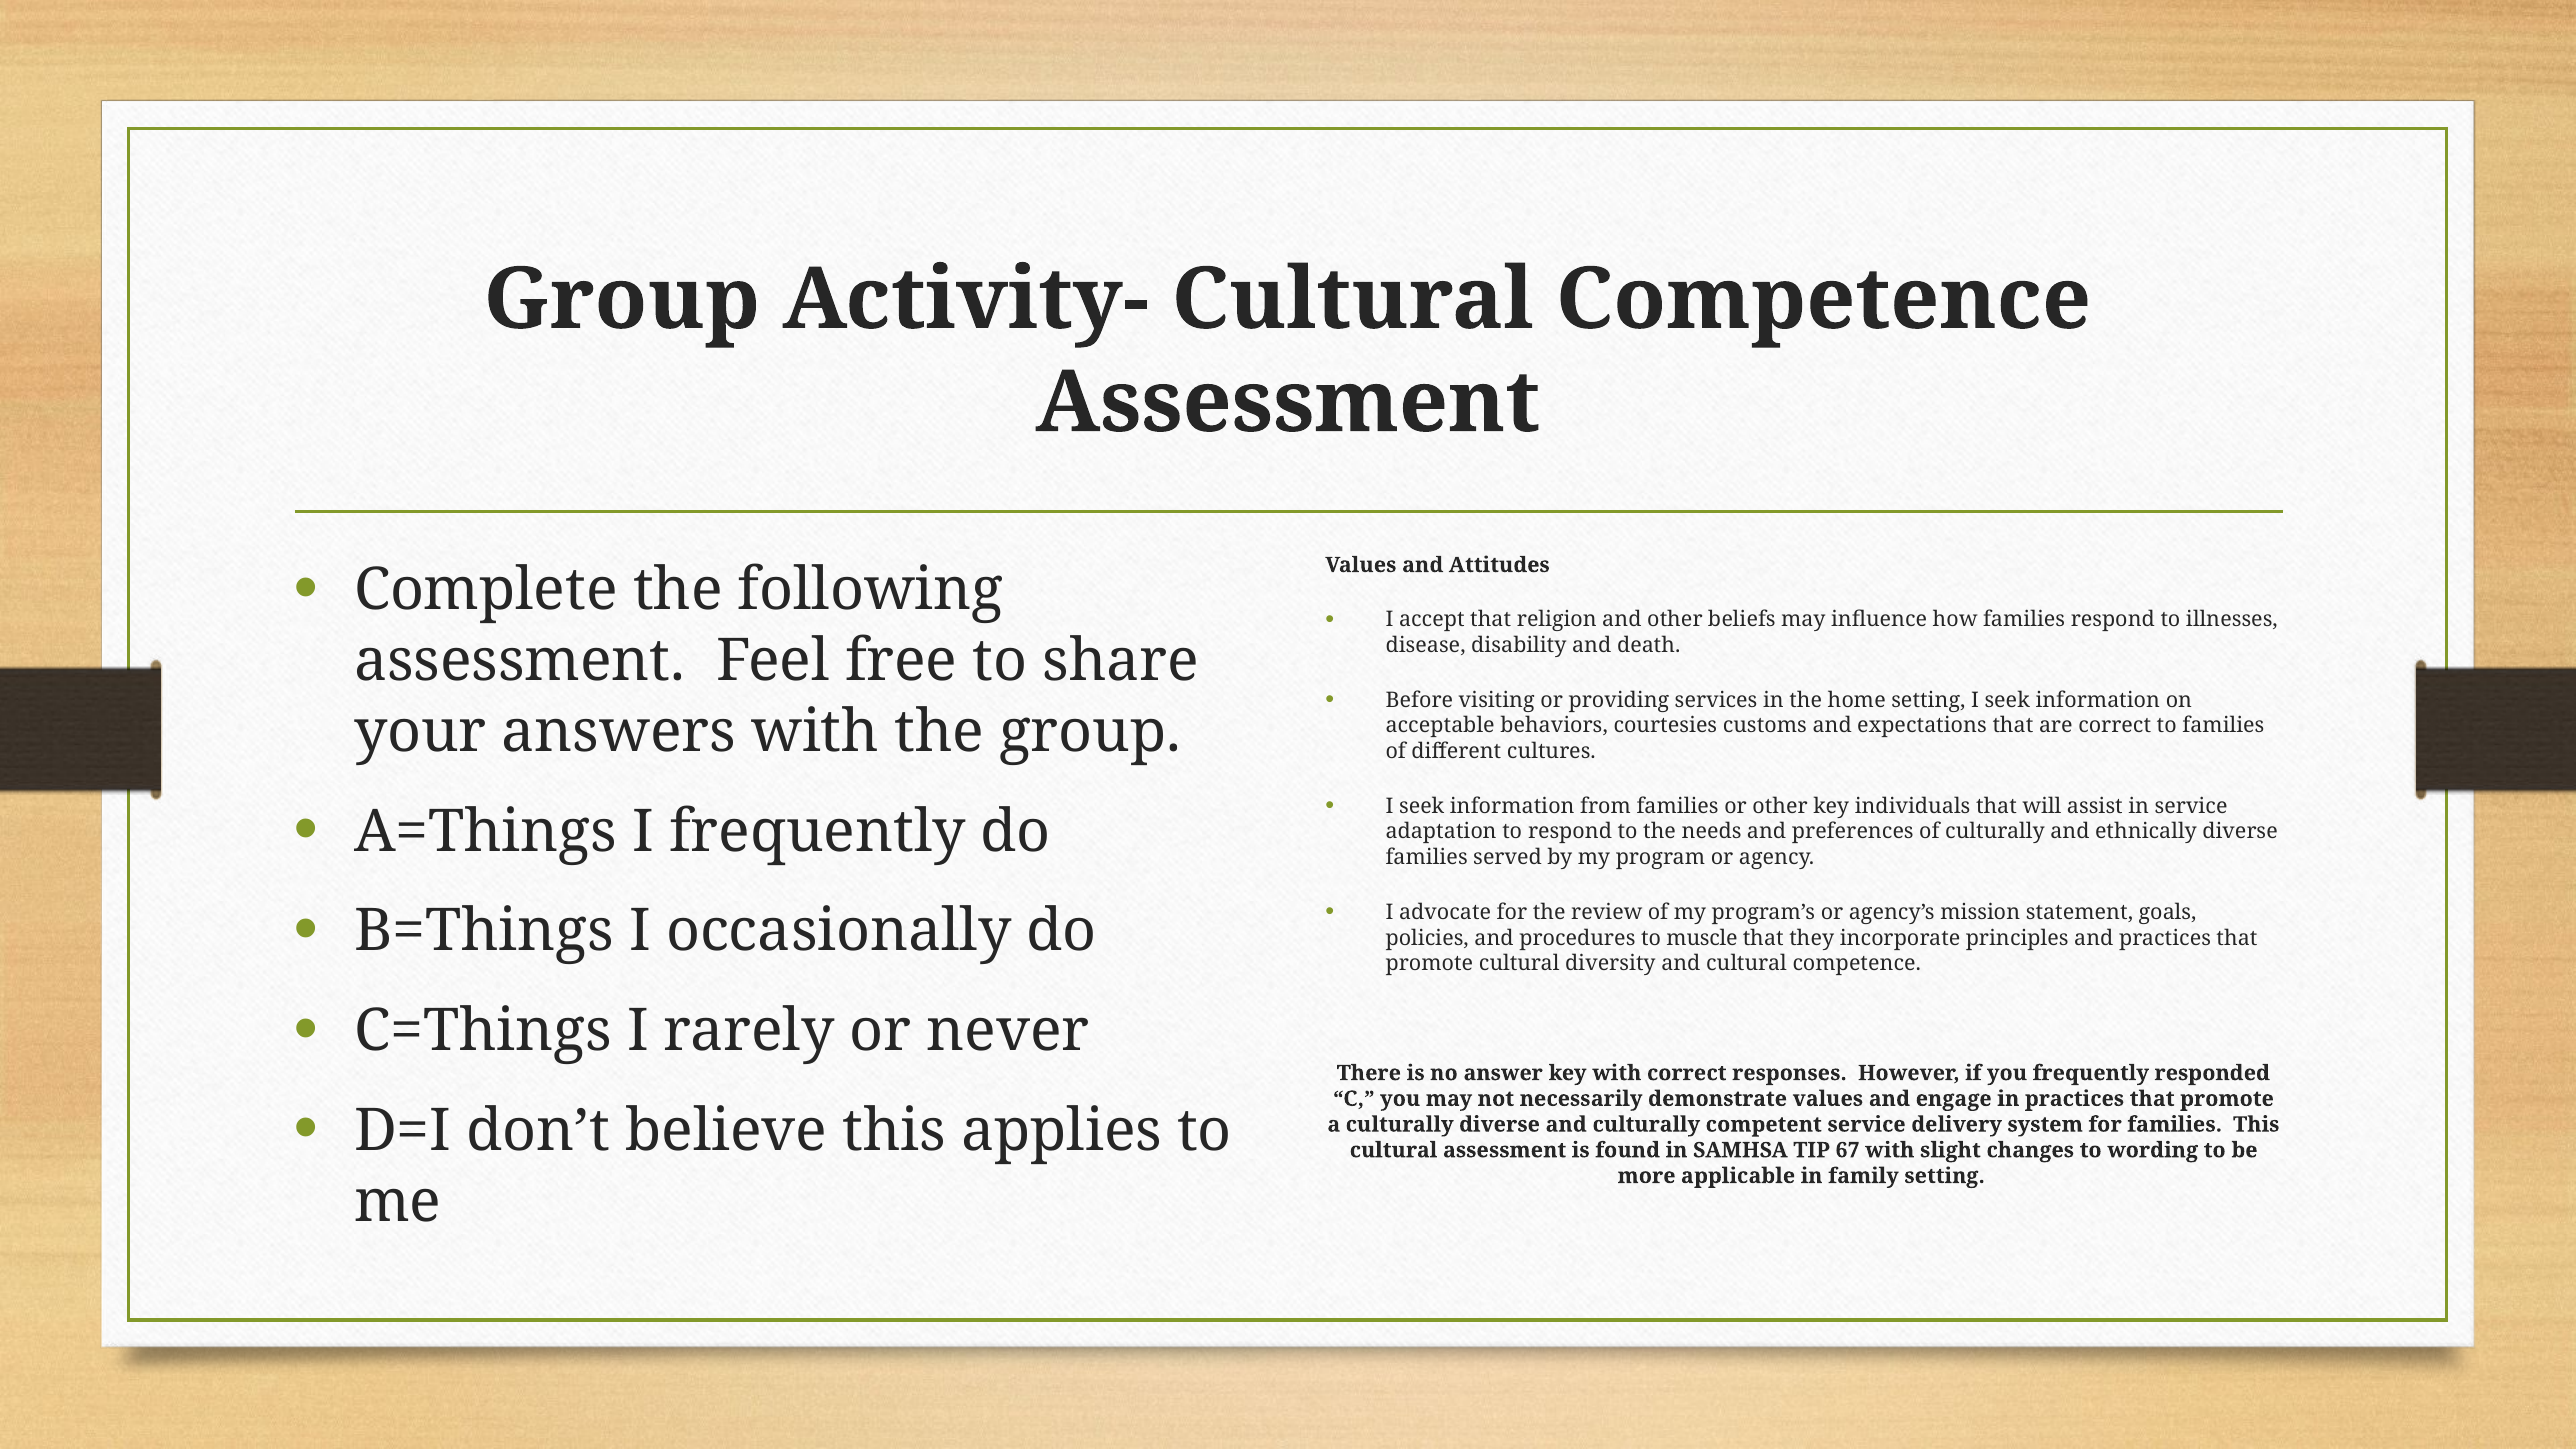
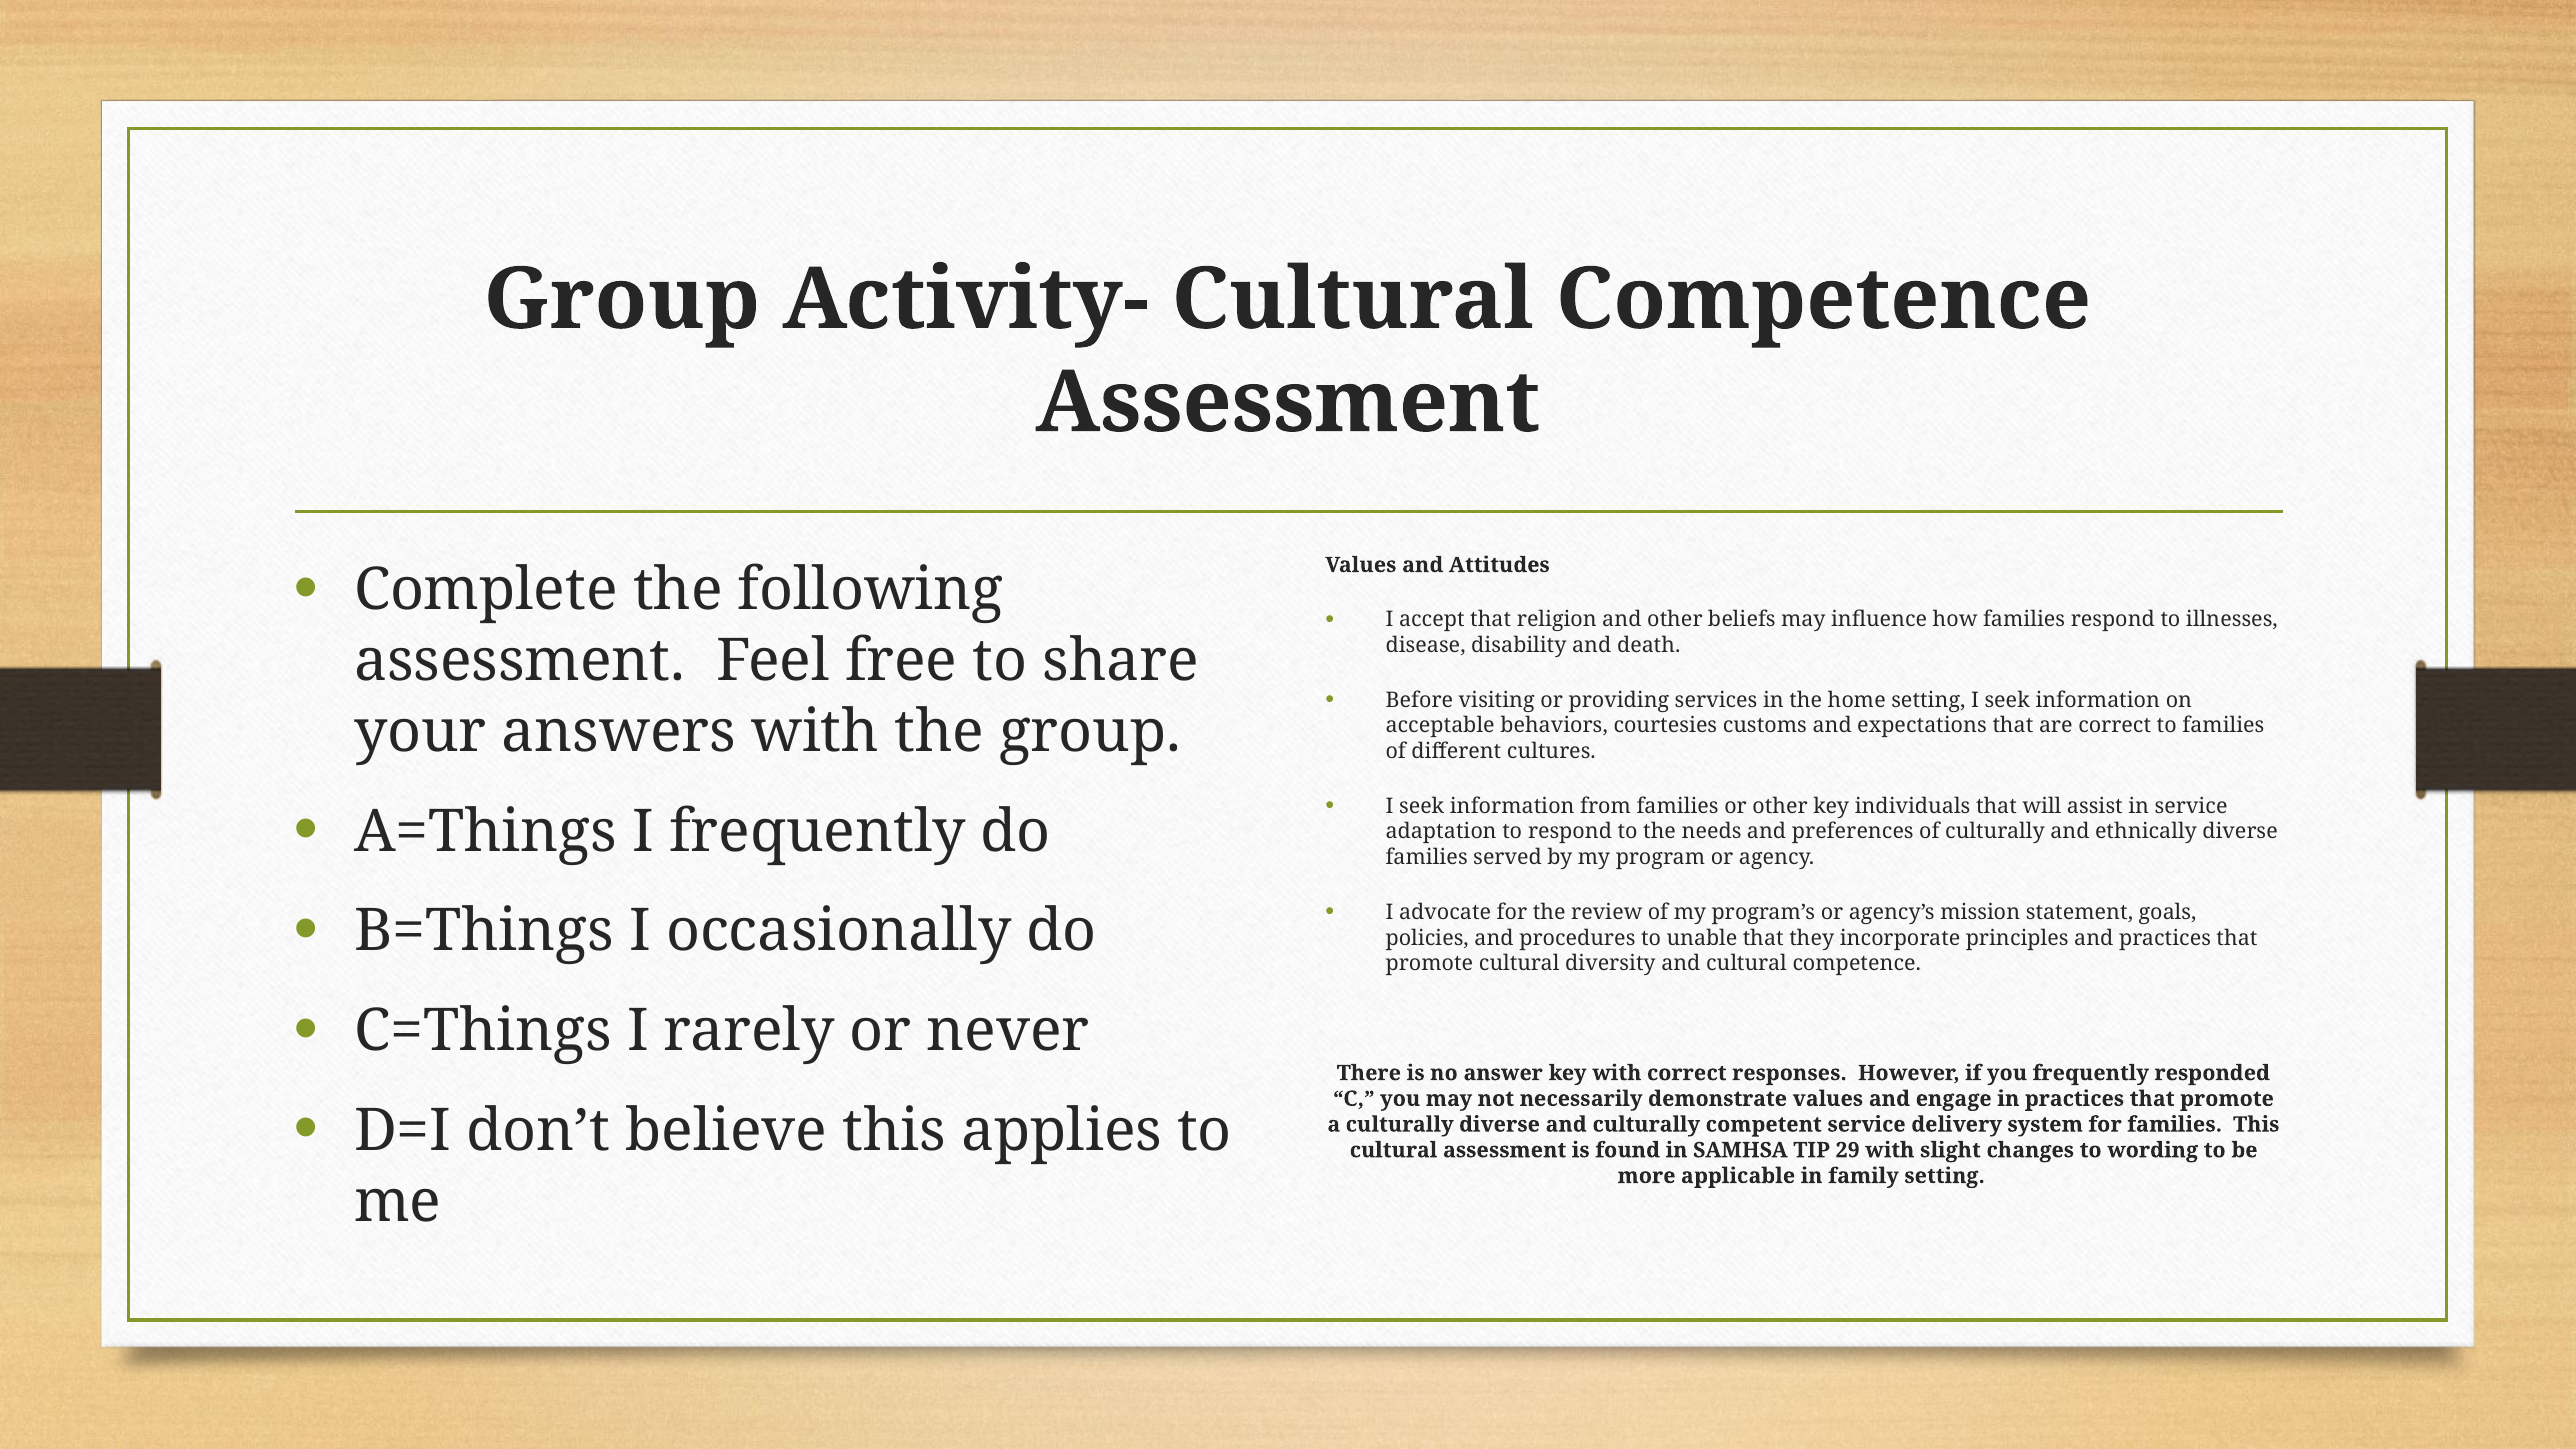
muscle: muscle -> unable (1702, 938)
67: 67 -> 29 (1848, 1150)
